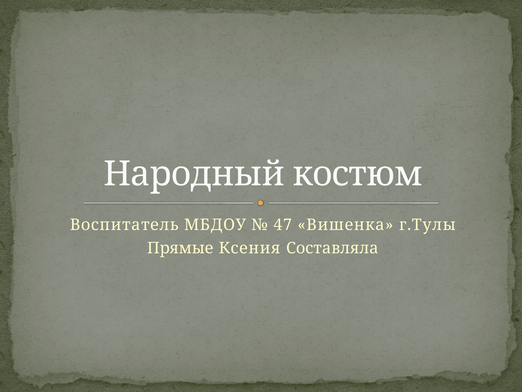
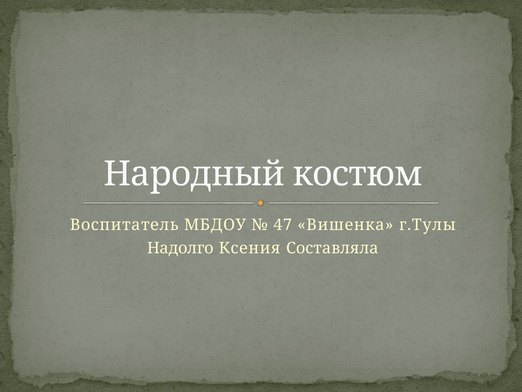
Прямые: Прямые -> Надолго (180, 248)
